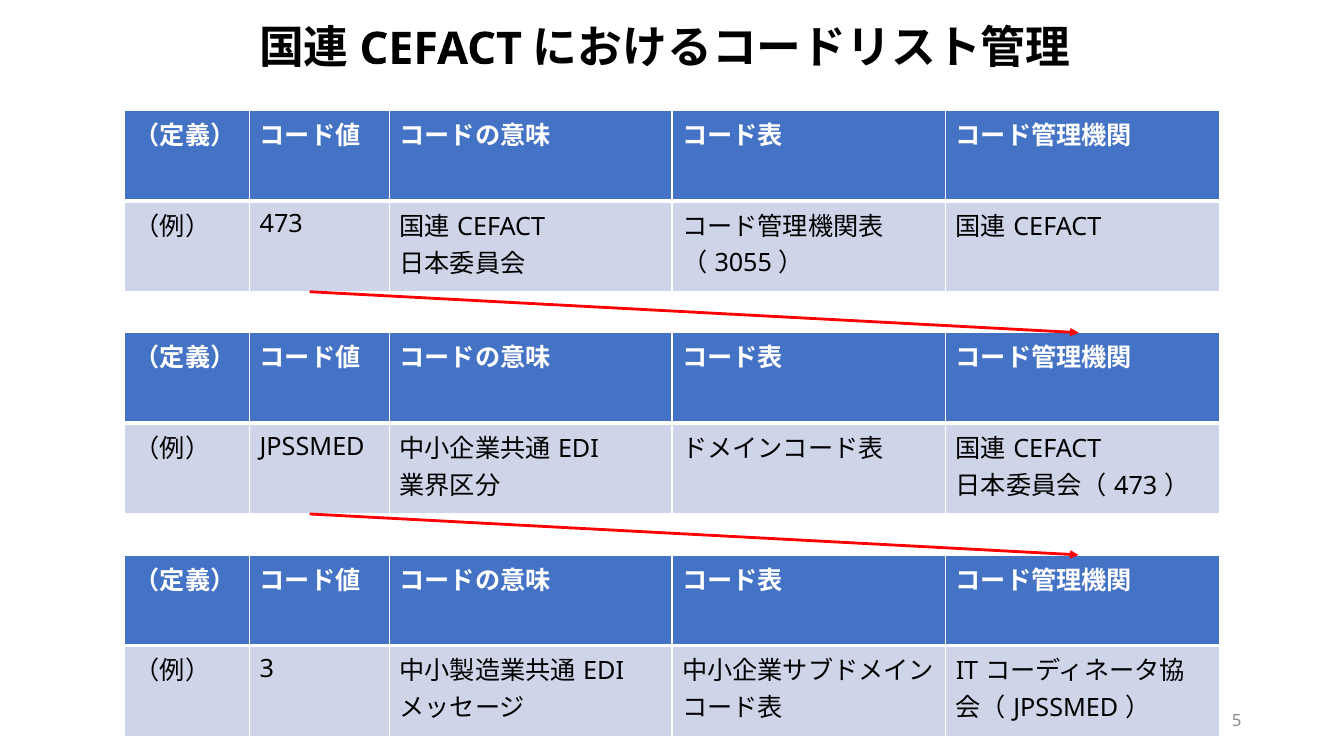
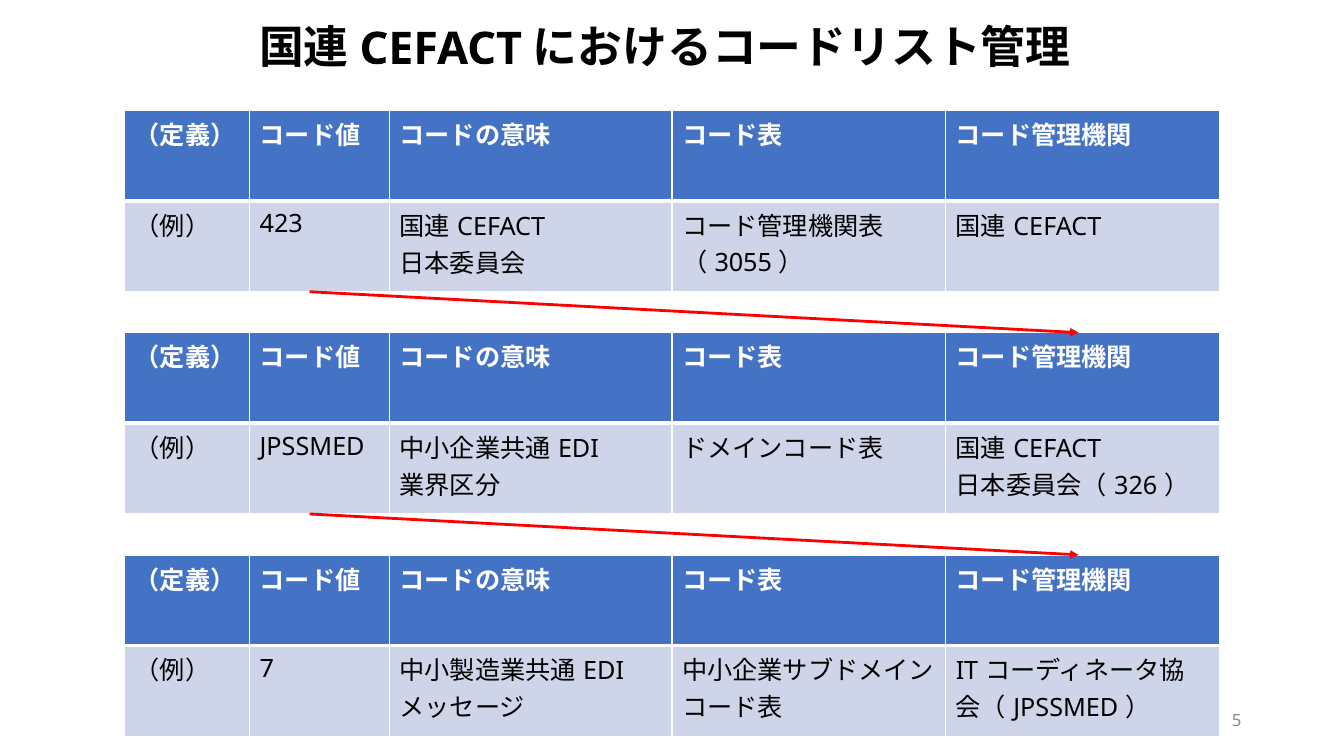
473: 473 -> 423 (281, 225)
473: 473 -> 326 (1136, 486)
3: 3 -> 7 (267, 669)
